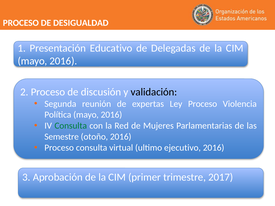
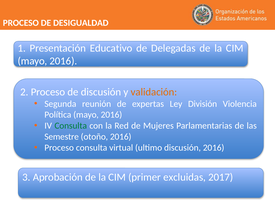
validación colour: black -> orange (154, 92)
Ley Proceso: Proceso -> División (203, 104)
ultimo ejecutivo: ejecutivo -> discusión (182, 148)
trimestre: trimestre -> excluidas (185, 177)
